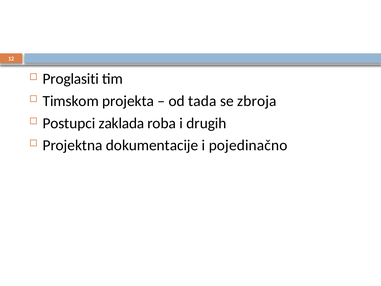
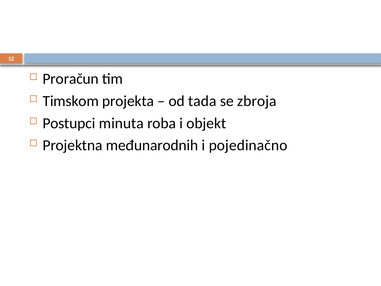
Proglasiti: Proglasiti -> Proračun (71, 79)
zaklada: zaklada -> minuta (121, 123)
drugih: drugih -> objekt (206, 123)
dokumentacije: dokumentacije -> međunarodnih (152, 145)
